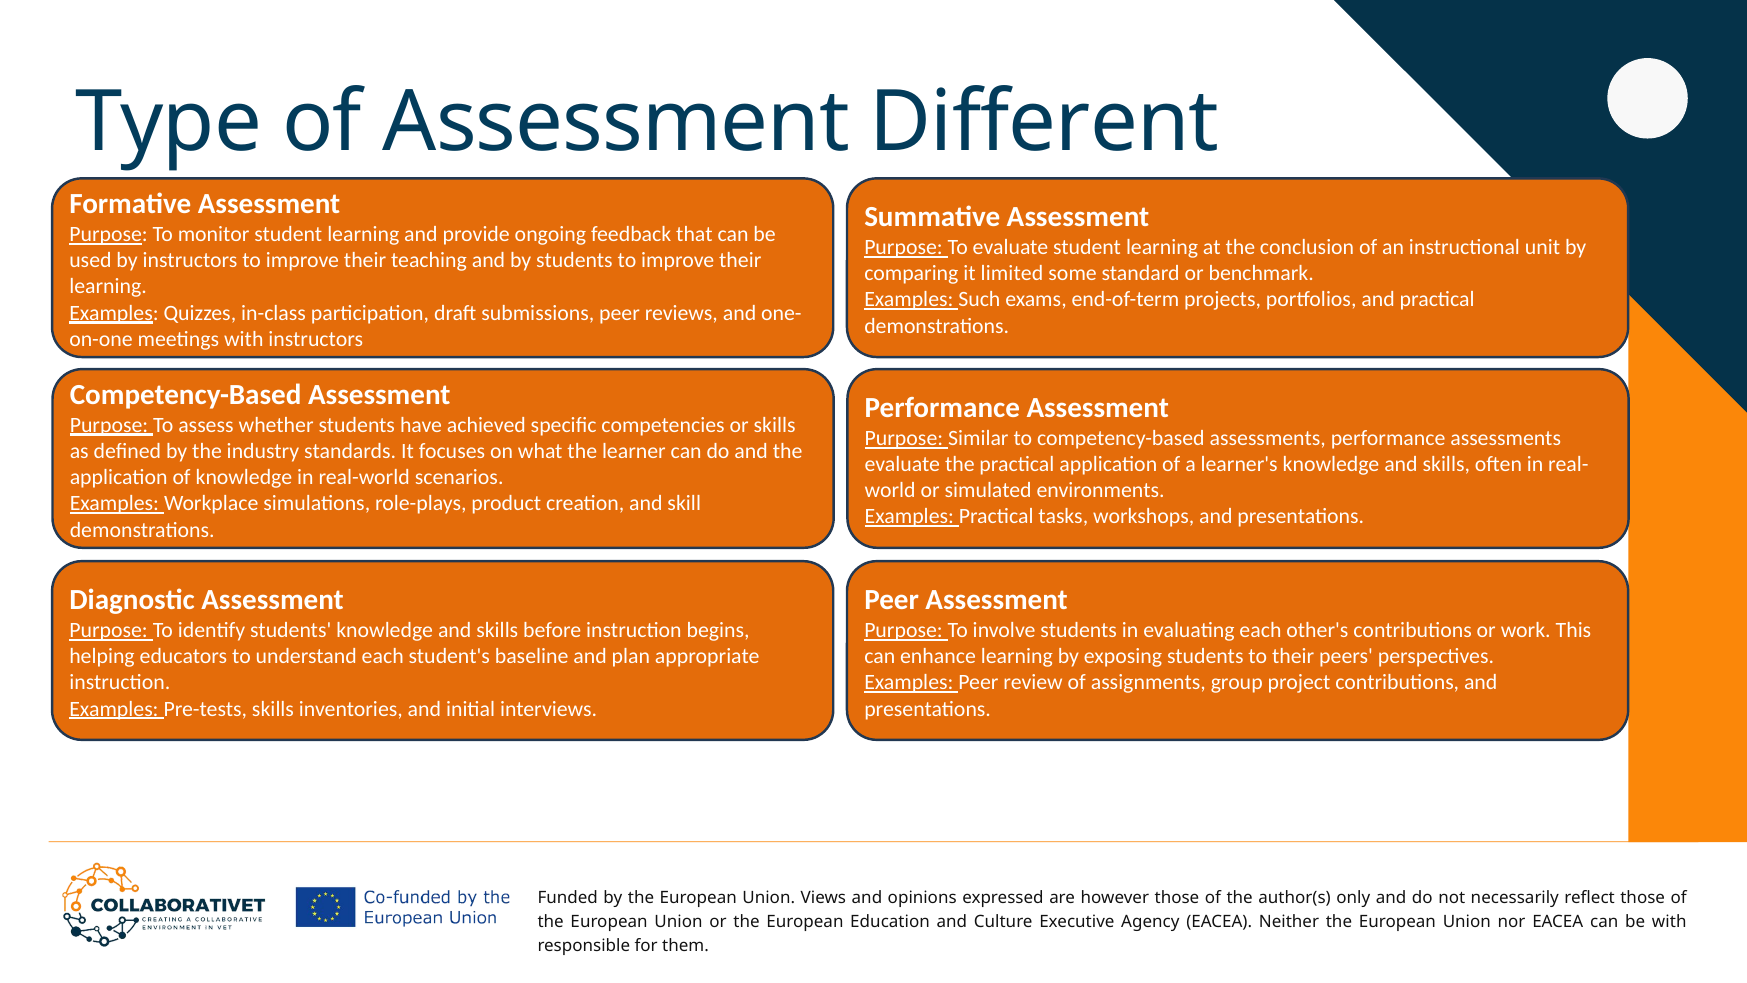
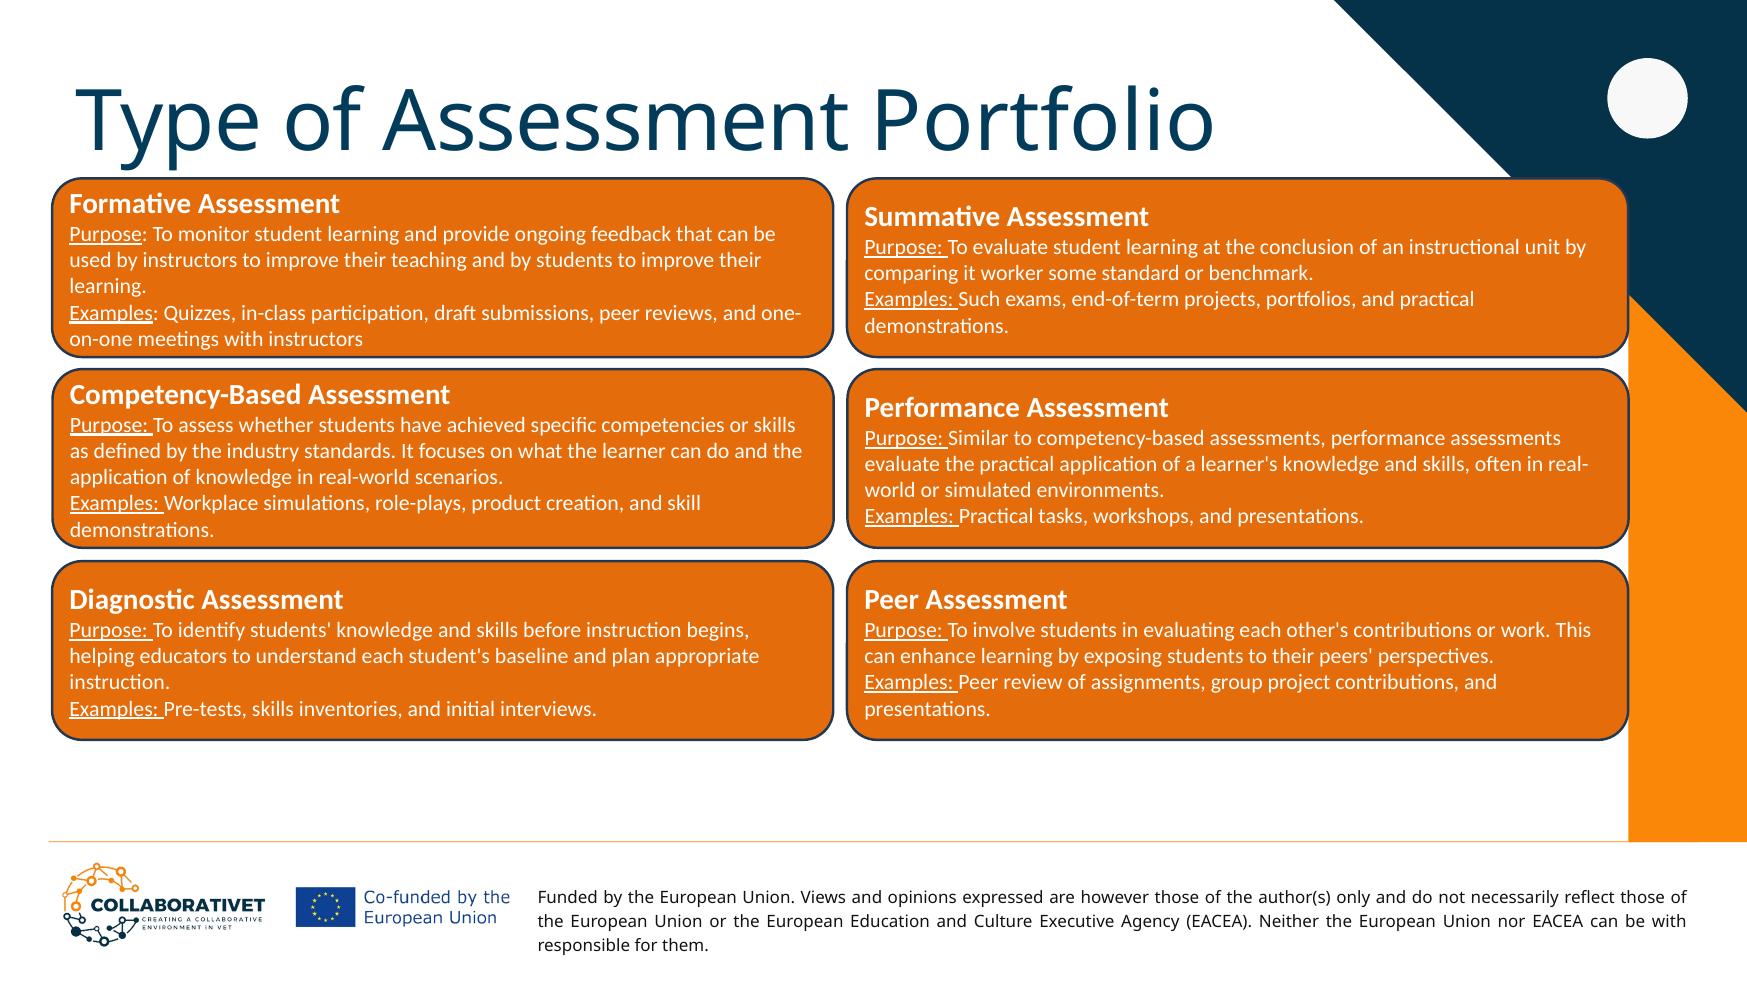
Different: Different -> Portfolio (1044, 123)
limited: limited -> worker (1012, 273)
